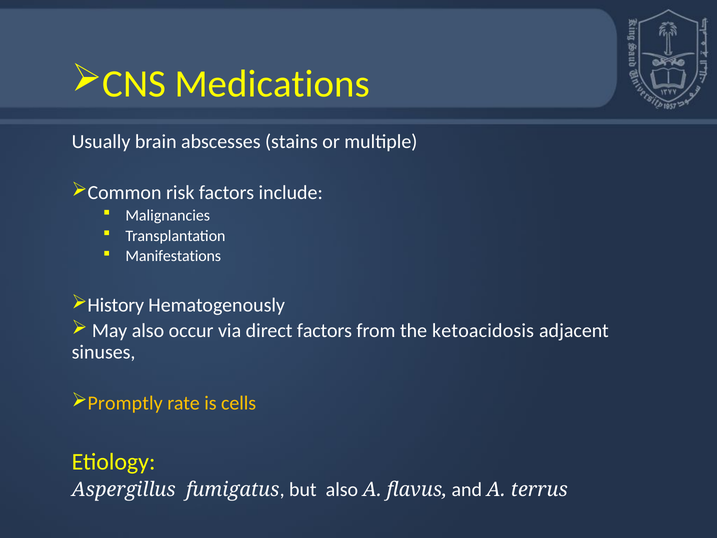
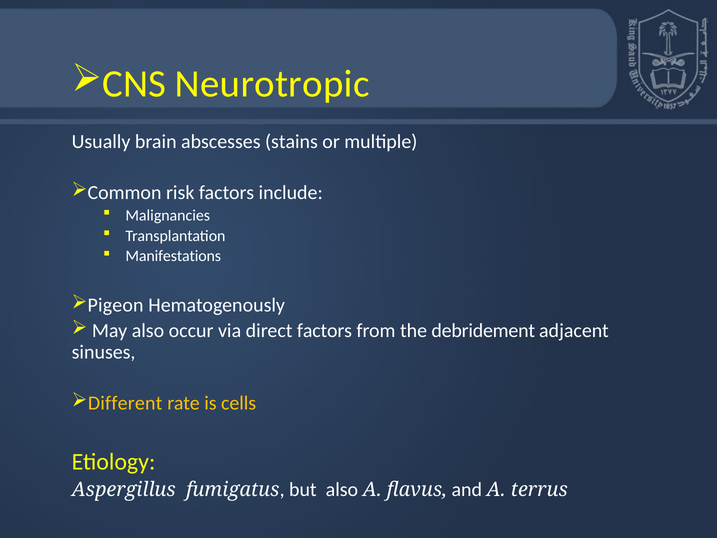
Medications: Medications -> Neurotropic (272, 84)
History: History -> Pigeon (116, 305)
ketoacidosis: ketoacidosis -> debridement (483, 330)
Promptly: Promptly -> Different (125, 403)
